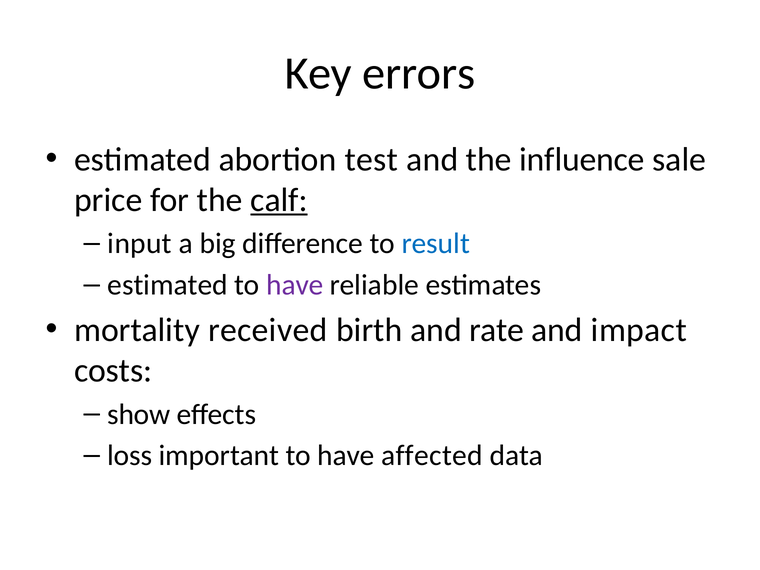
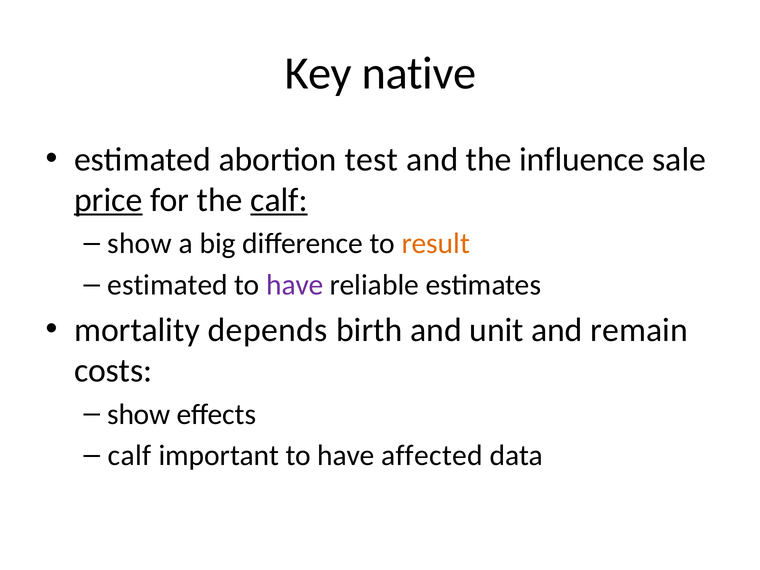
errors: errors -> native (419, 74)
price underline: none -> present (108, 200)
input: input -> show (140, 244)
result colour: blue -> orange (436, 244)
received: received -> depends (268, 330)
rate: rate -> unit (496, 330)
impact: impact -> remain (639, 330)
loss: loss -> calf (129, 456)
